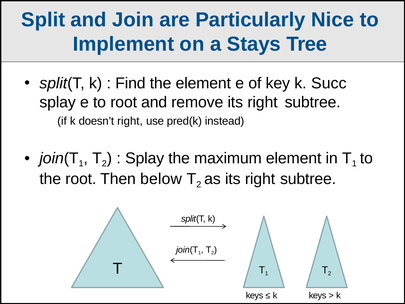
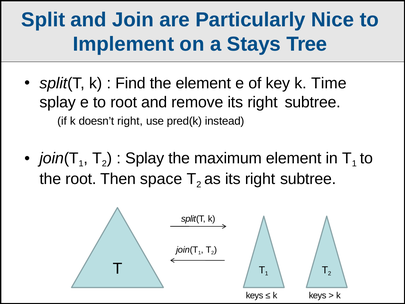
Succ: Succ -> Time (329, 83)
below: below -> space (161, 179)
